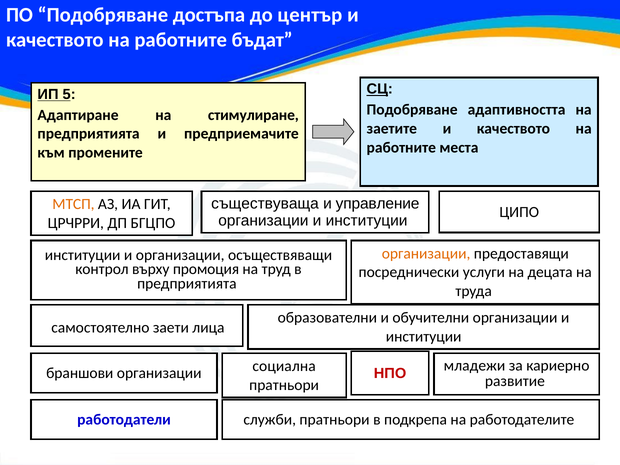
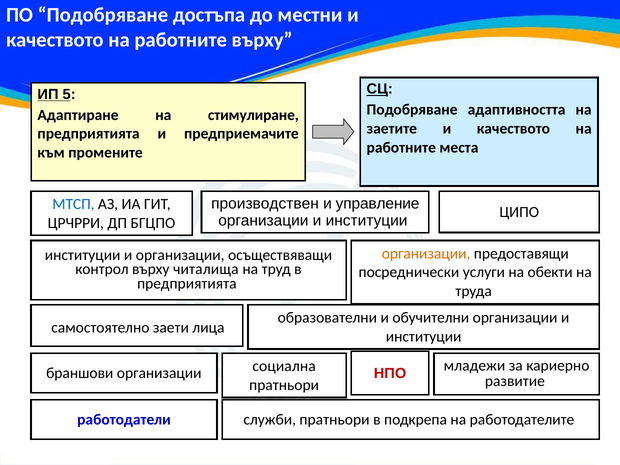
център: център -> местни (310, 15)
работните бъдат: бъдат -> върху (262, 40)
съществуваща: съществуваща -> производствен (265, 203)
МТСП colour: orange -> blue (73, 204)
промоция: промоция -> читалища (206, 269)
децата: децата -> обекти (550, 272)
